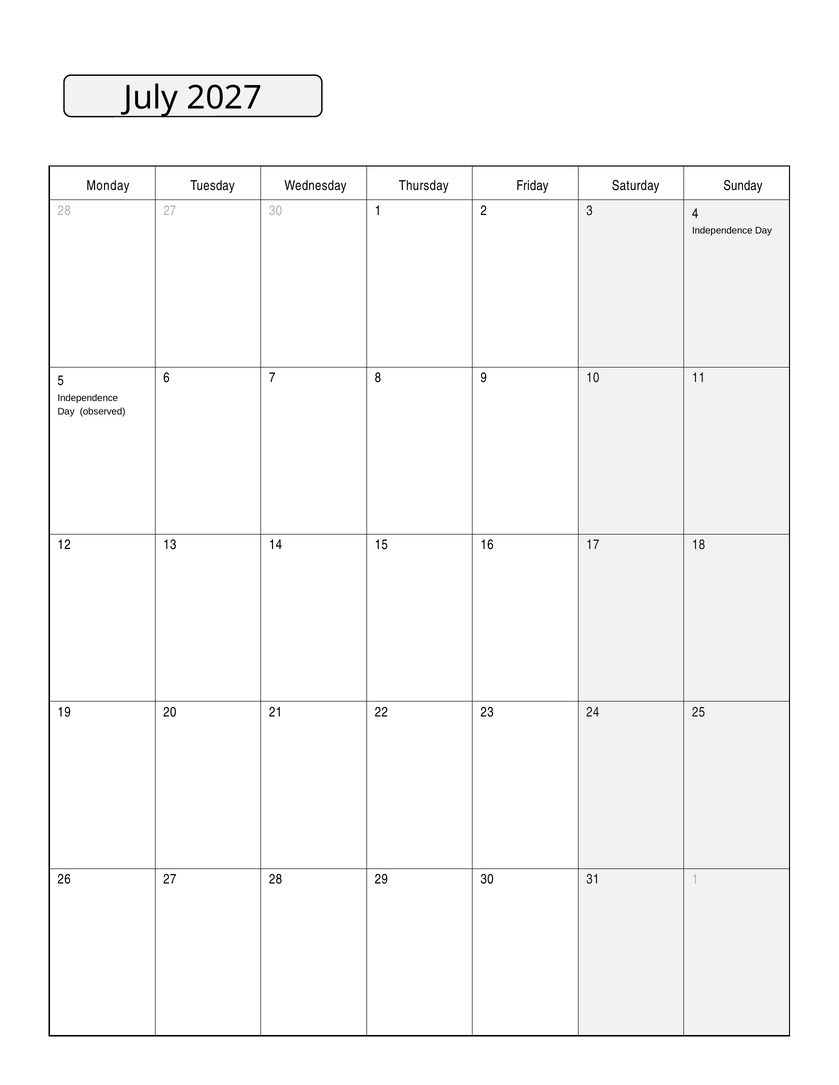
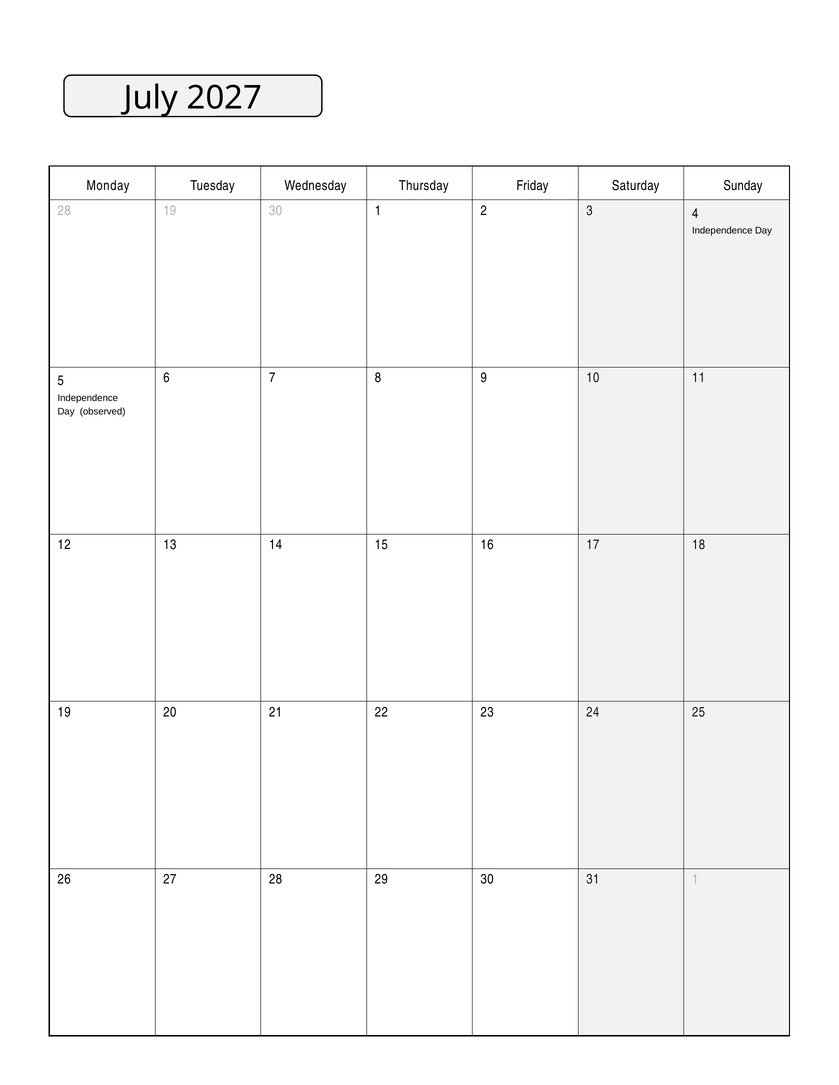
28 27: 27 -> 19 (170, 211)
